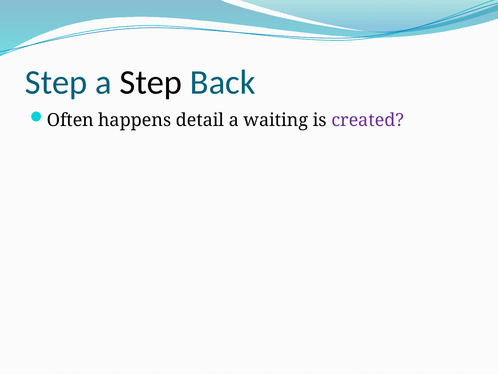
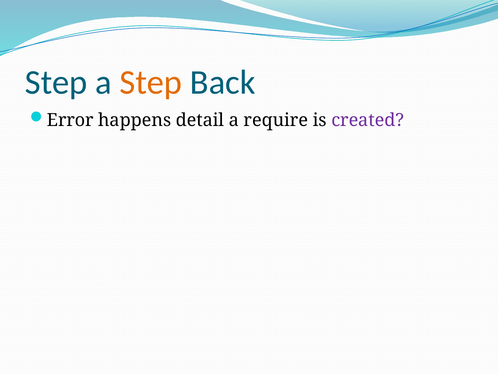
Step colour: black -> orange (151, 82)
Often: Often -> Error (70, 120)
waiting: waiting -> require (276, 120)
